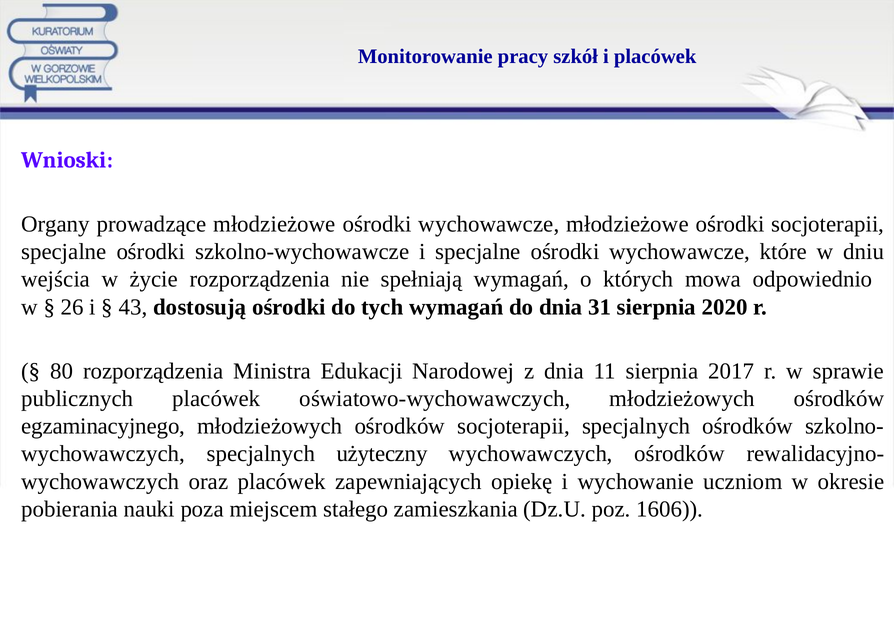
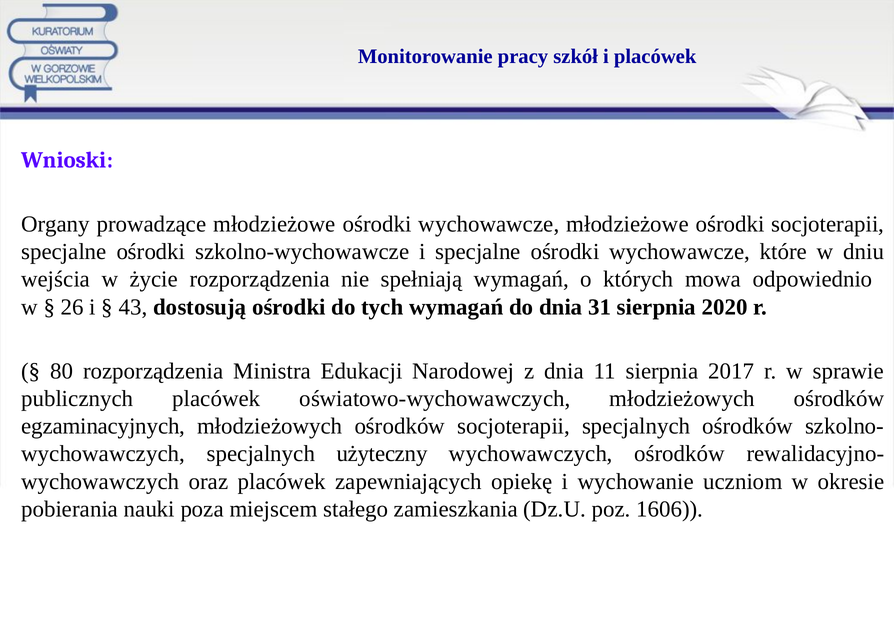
egzaminacyjnego: egzaminacyjnego -> egzaminacyjnych (103, 426)
